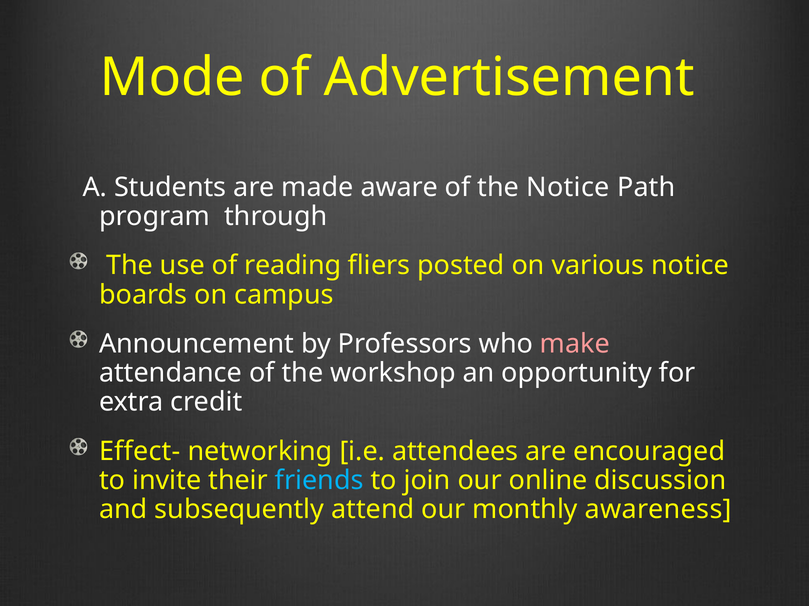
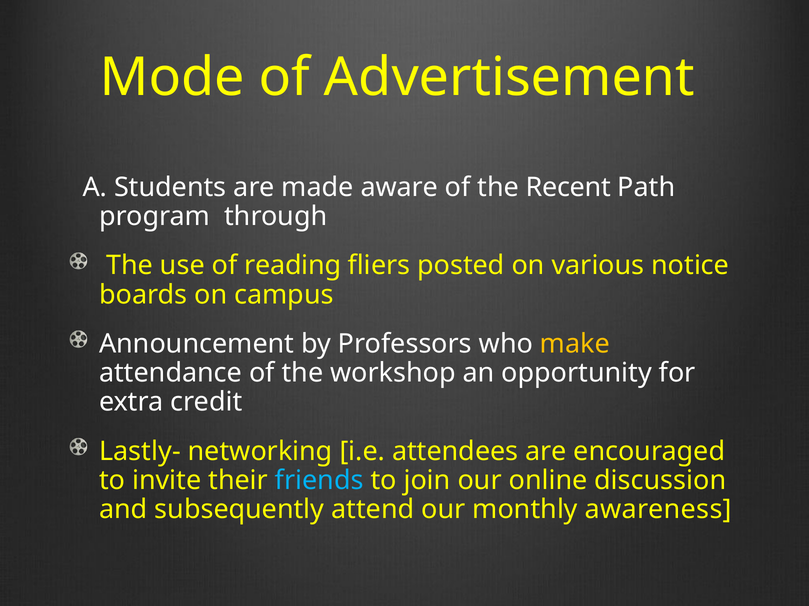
the Notice: Notice -> Recent (568, 187)
make colour: pink -> yellow (575, 344)
Effect-: Effect- -> Lastly- (140, 452)
